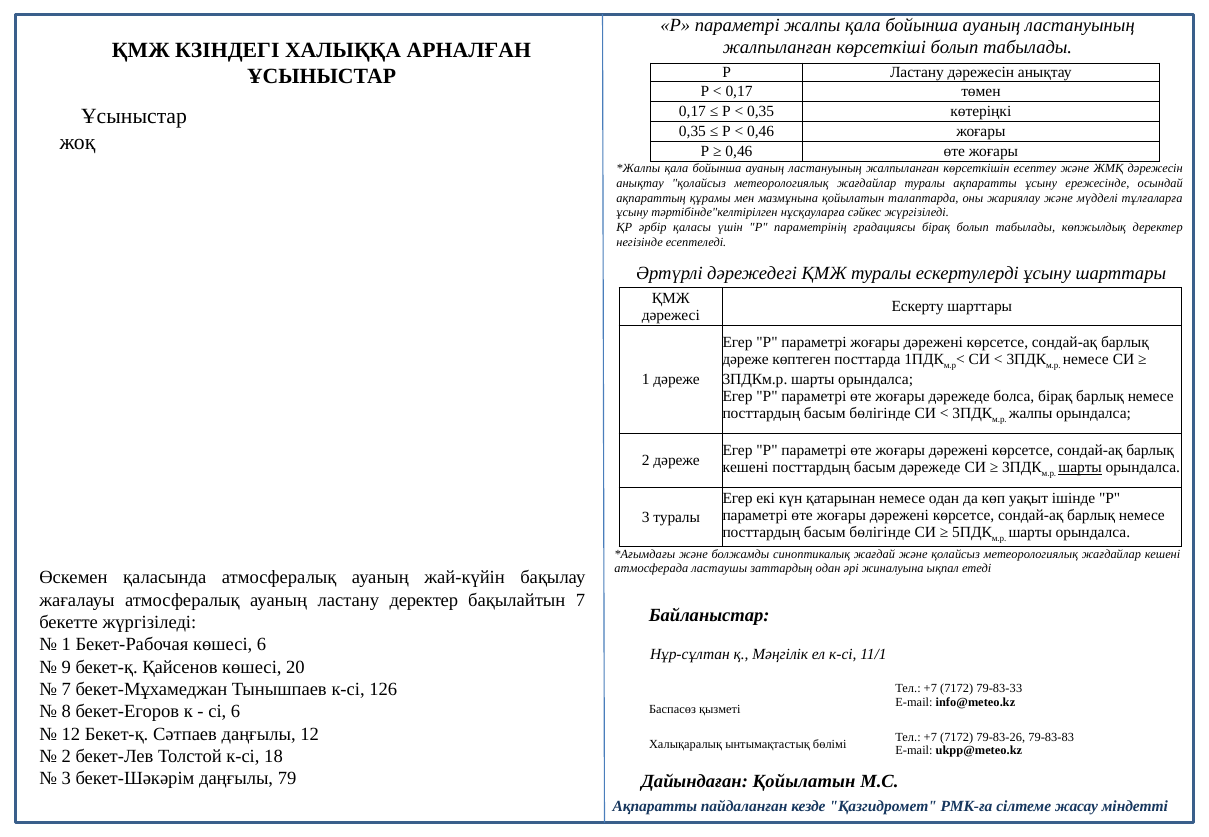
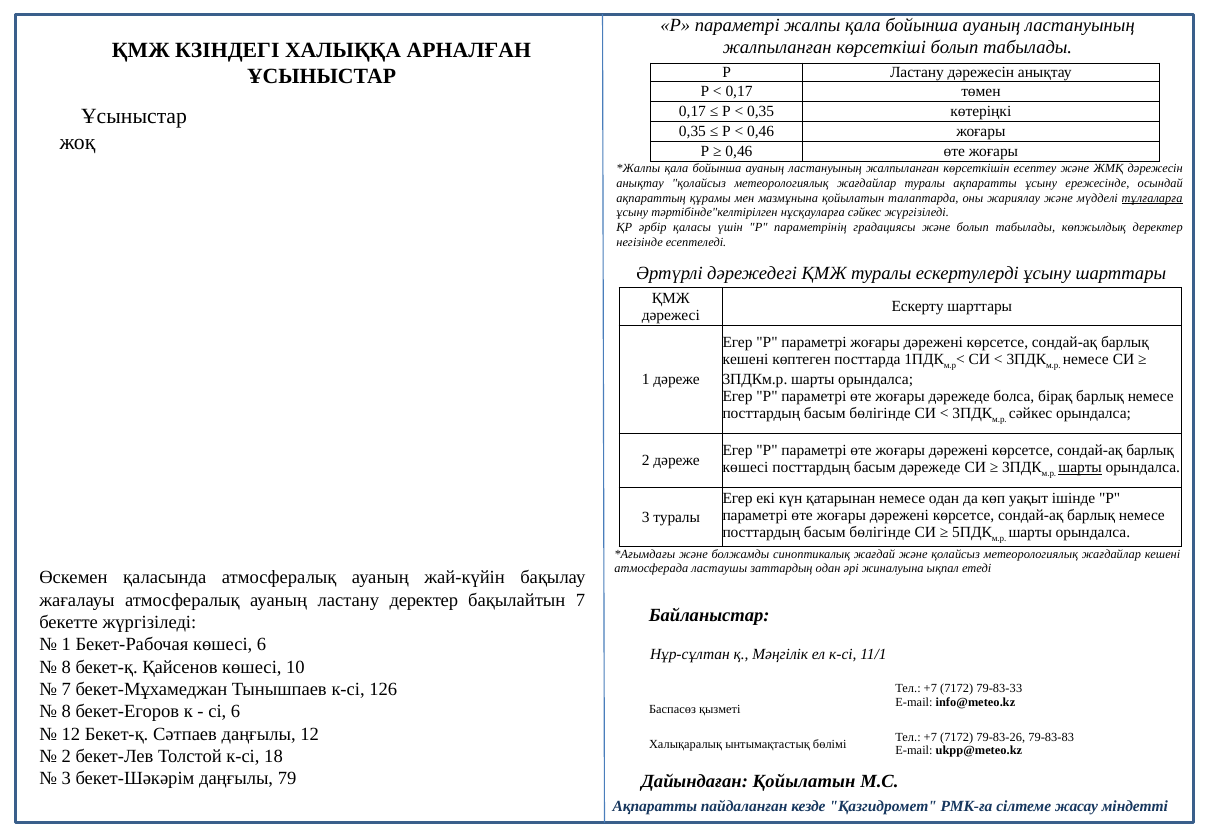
тұлғаларға underline: none -> present (1152, 198)
градациясы бірақ: бірақ -> және (936, 228)
дәреже: дәреже -> кешені (745, 360)
жалпы: жалпы -> сәйкес (1031, 413)
кешені: кешені -> көшесі (745, 468)
9: 9 -> 8 (66, 667)
20: 20 -> 10 (295, 667)
